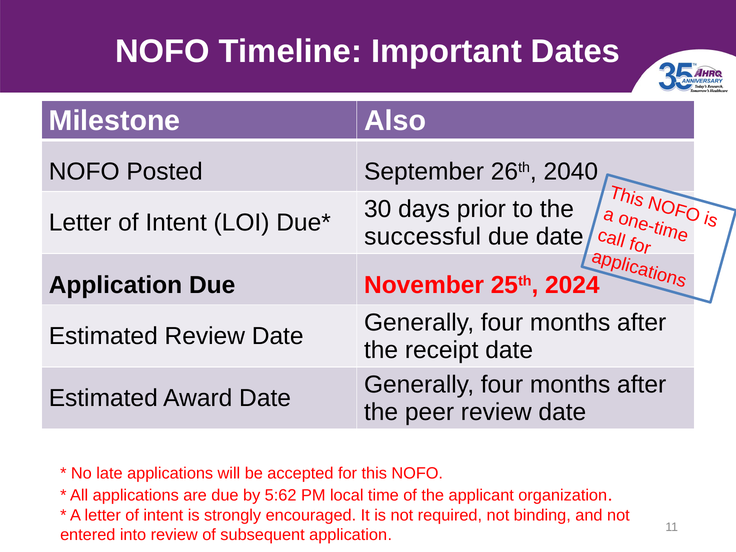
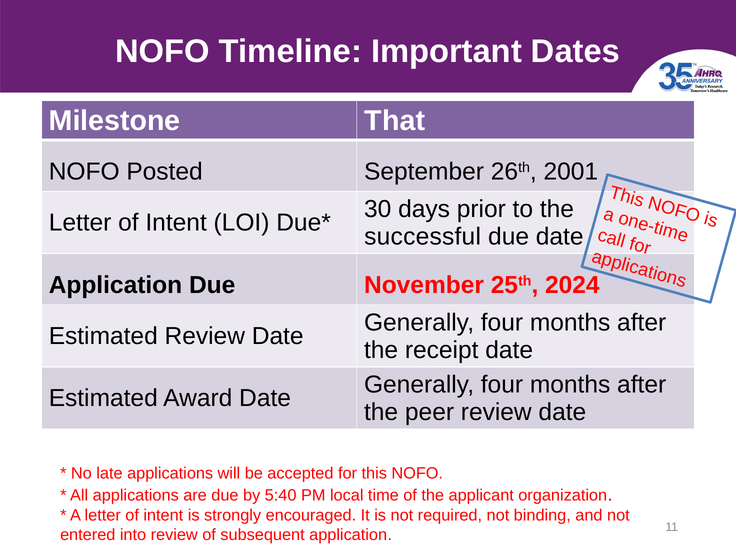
Also: Also -> That (395, 121)
2040: 2040 -> 2001 (571, 172)
5:62: 5:62 -> 5:40 (281, 495)
